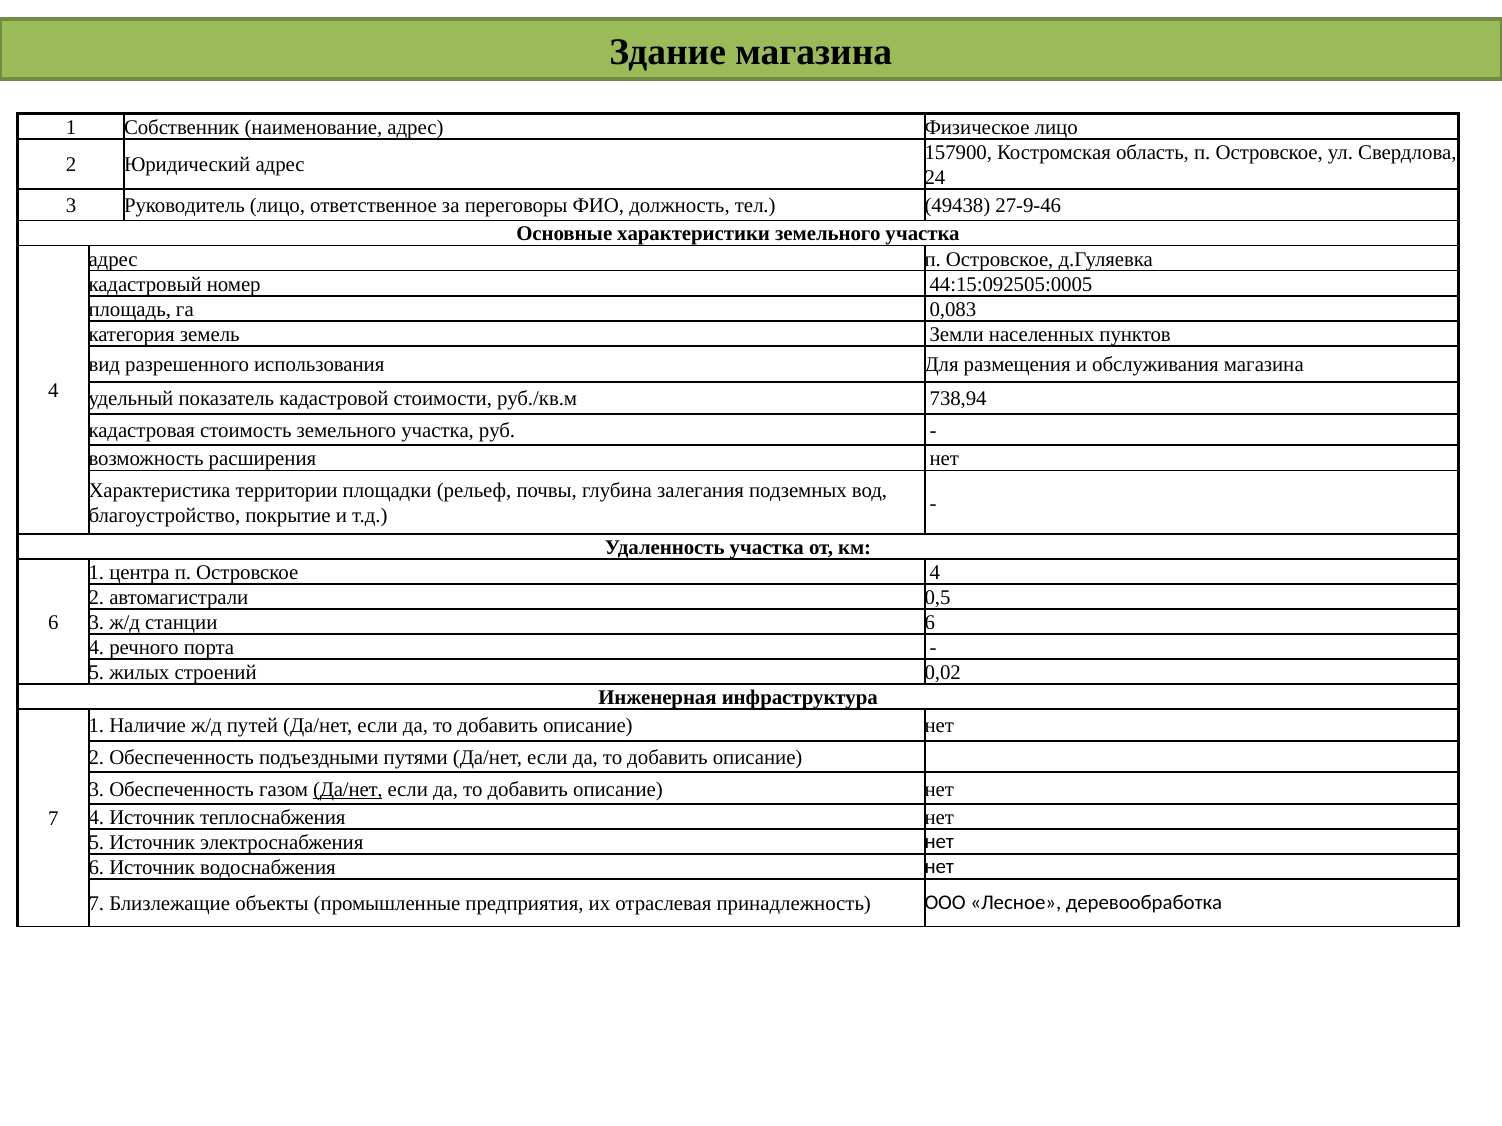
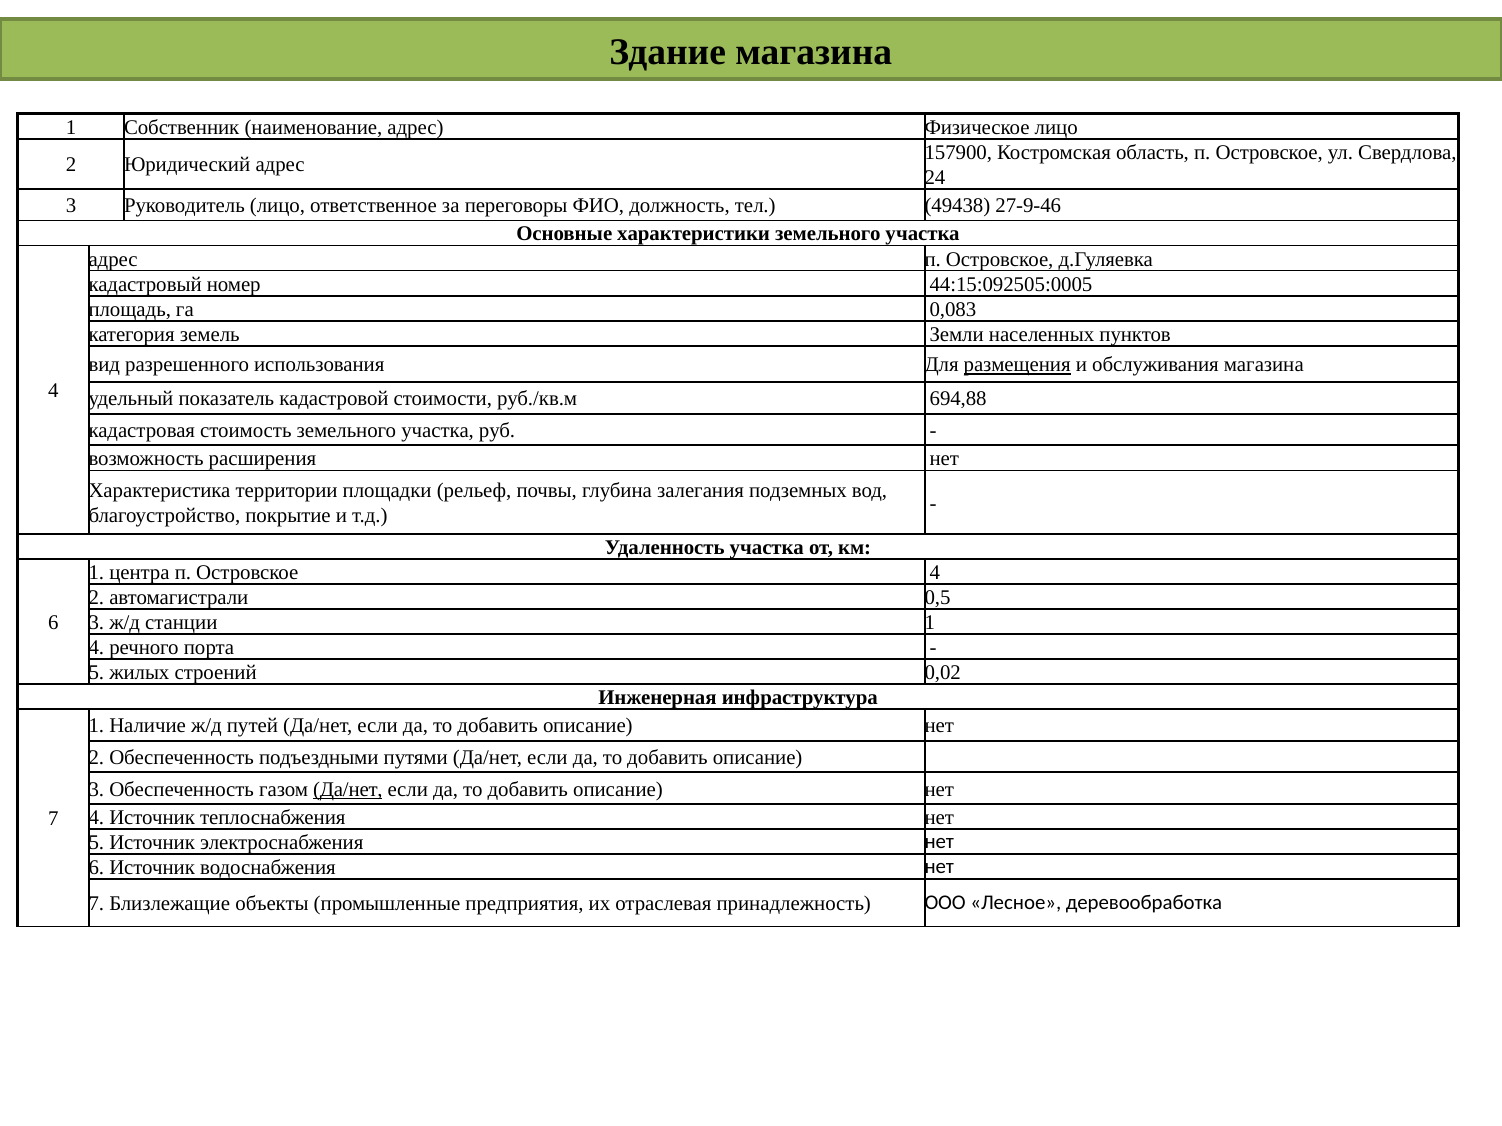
размещения underline: none -> present (1017, 365)
738,94: 738,94 -> 694,88 (958, 399)
станции 6: 6 -> 1 (930, 623)
